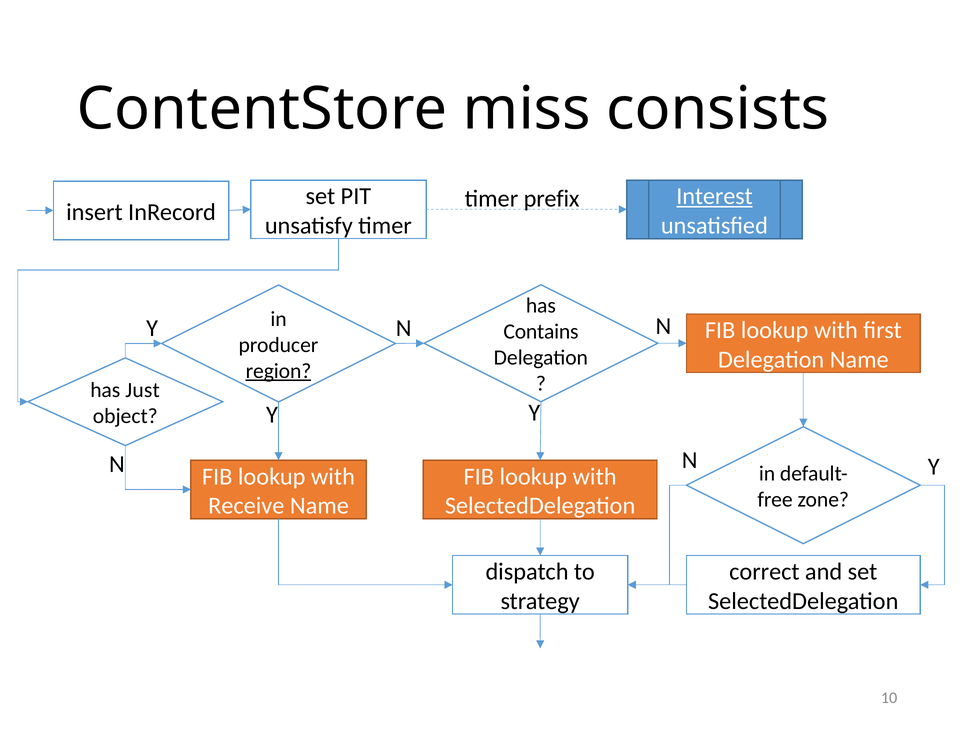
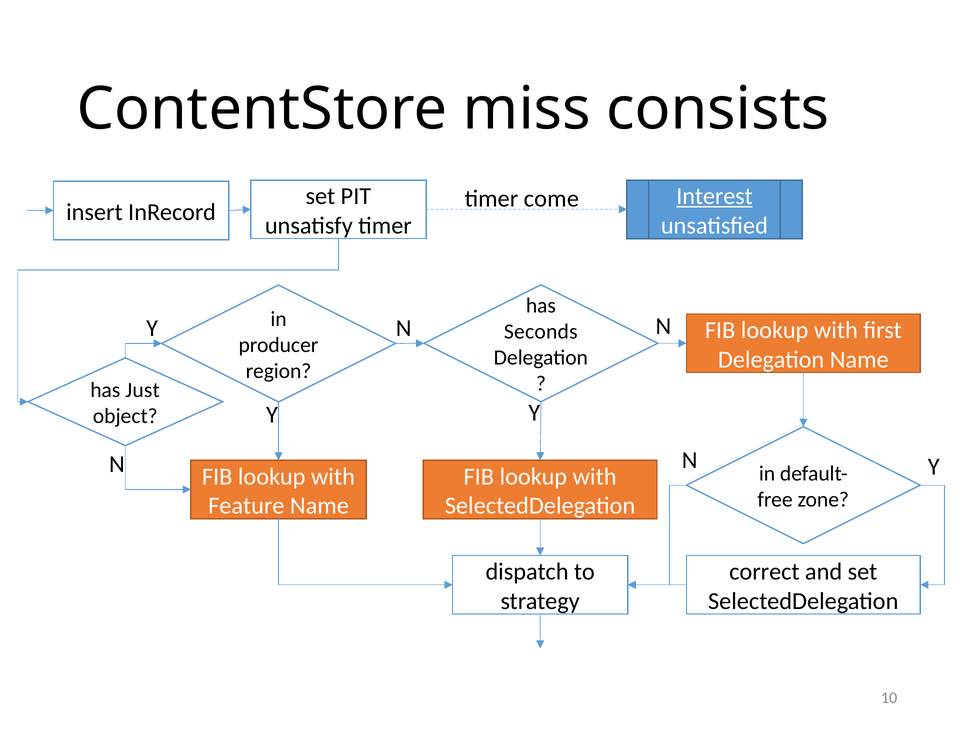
prefix: prefix -> come (551, 198)
Contains: Contains -> Seconds (541, 332)
region underline: present -> none (278, 371)
Receive: Receive -> Feature (246, 505)
